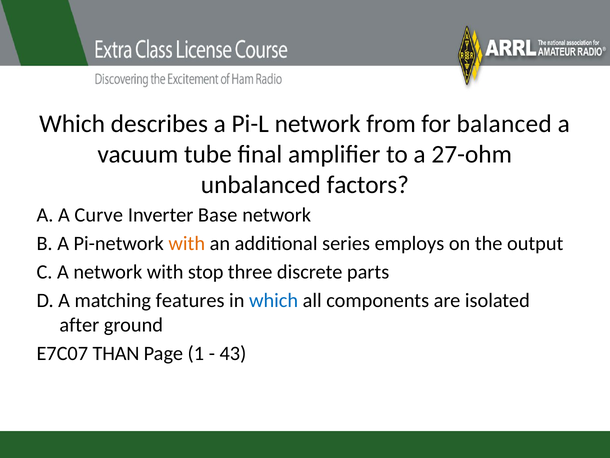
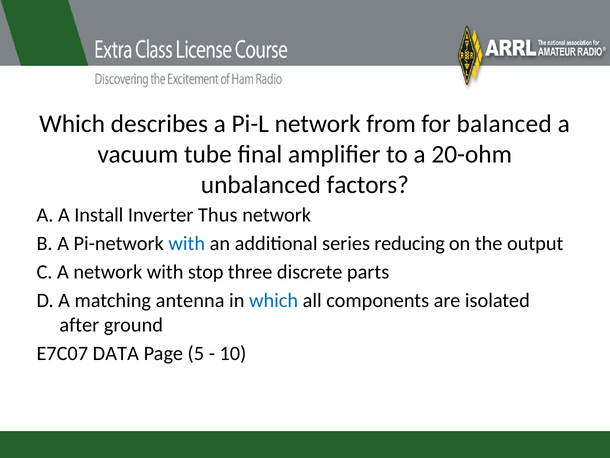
27-ohm: 27-ohm -> 20-ohm (472, 154)
Curve: Curve -> Install (99, 215)
Base: Base -> Thus (218, 215)
with colour: orange -> blue (187, 243)
employs: employs -> reducing (410, 243)
features: features -> antenna (190, 300)
THAN: THAN -> DATA (116, 353)
1: 1 -> 5 (196, 353)
43: 43 -> 10 (233, 353)
